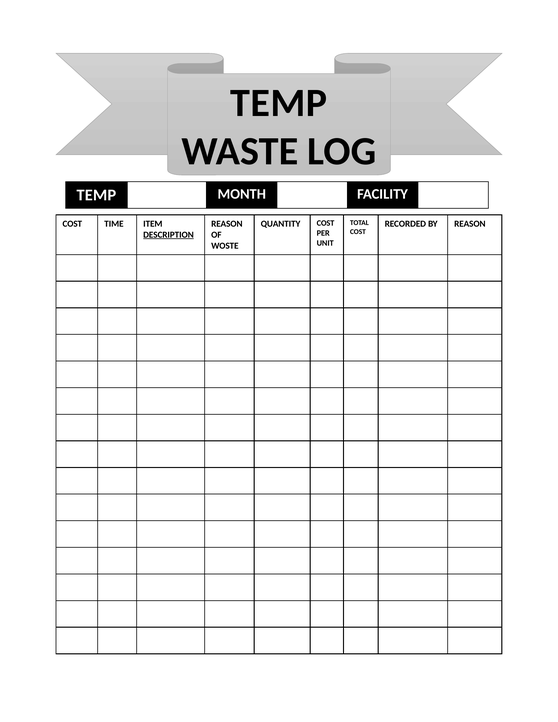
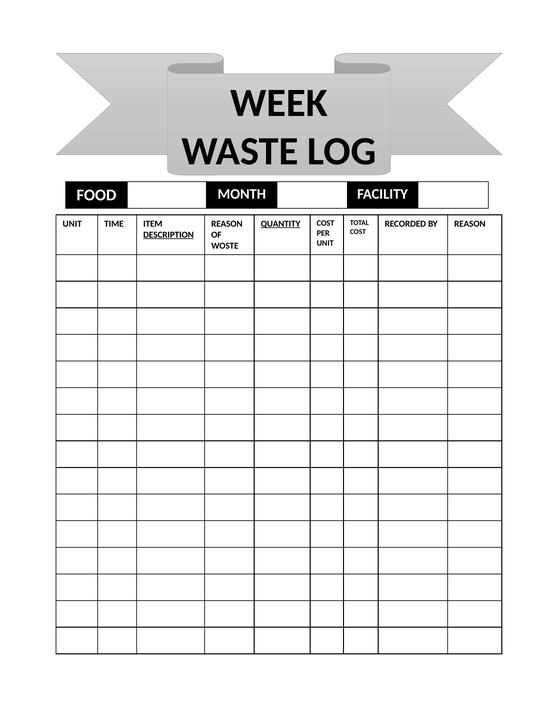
TEMP: TEMP -> WEEK (279, 103)
TEMP: TEMP -> FOOD (96, 195)
COST: COST -> UNIT (72, 224)
QUANTITY underline: none -> present (281, 224)
